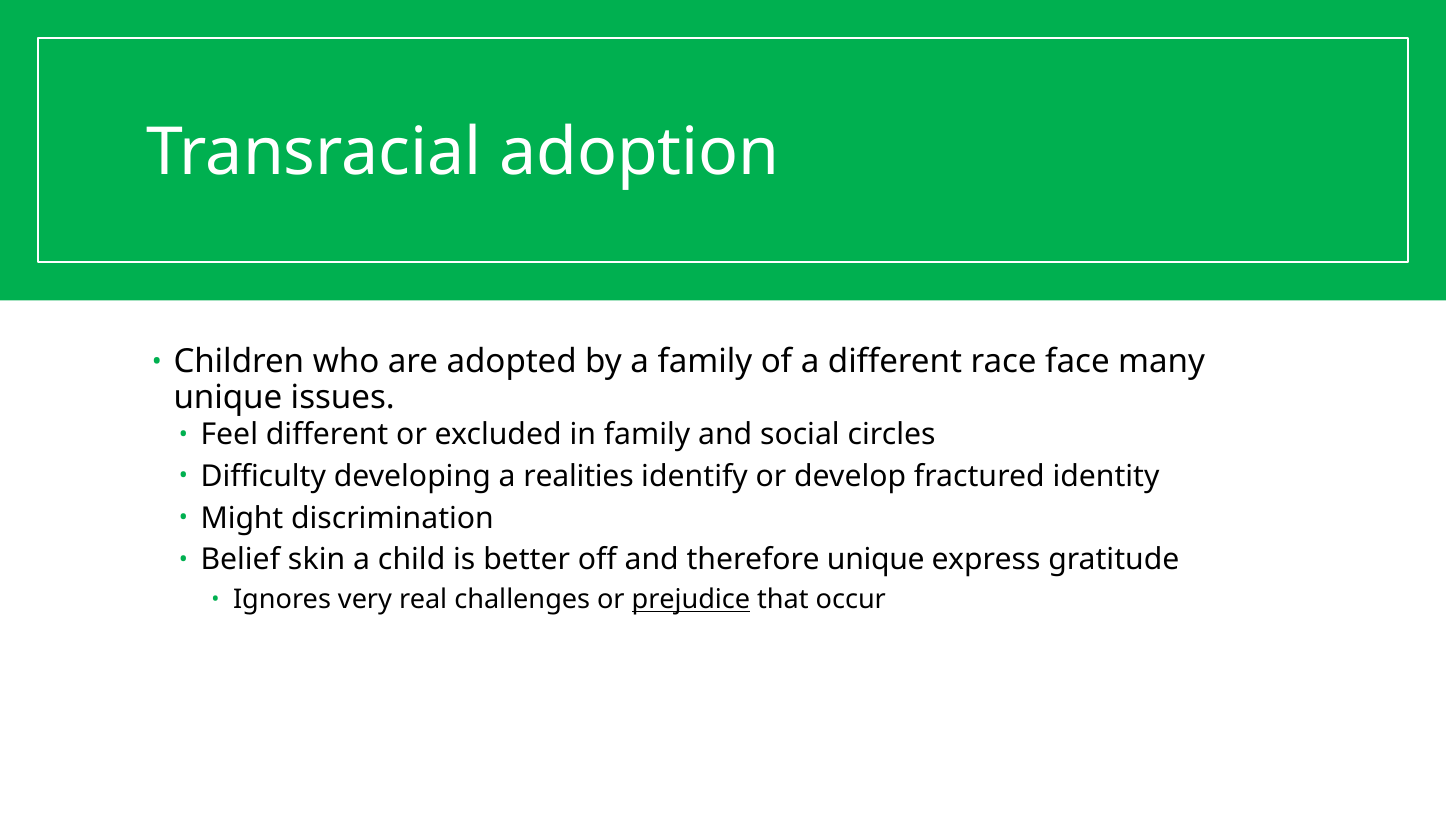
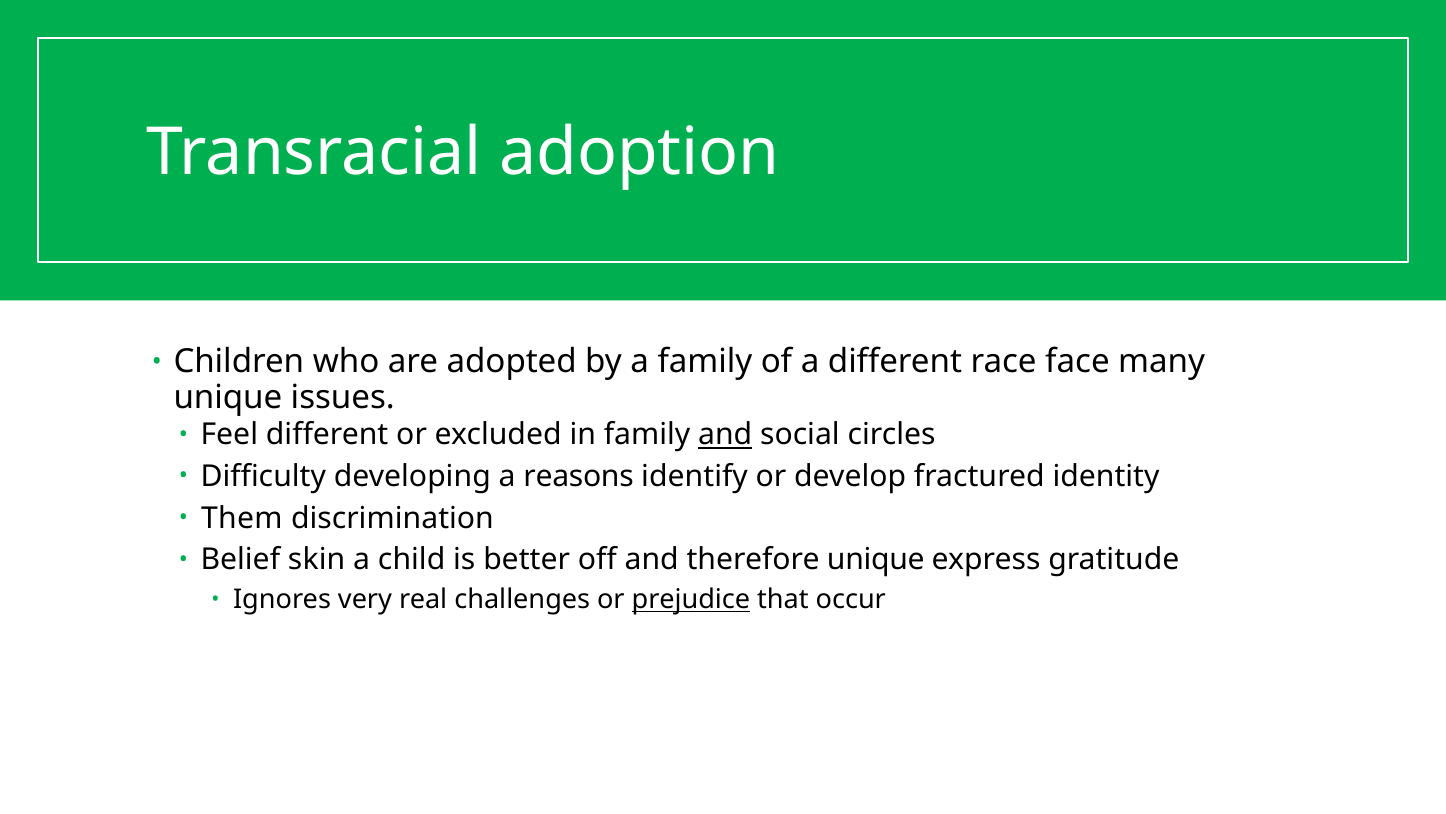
and underline: none -> present (725, 434)
realities: realities -> reasons (579, 476)
Might: Might -> Them (242, 518)
